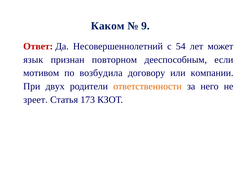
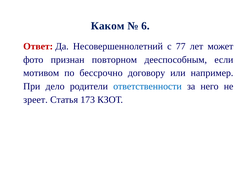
9: 9 -> 6 (145, 26)
54: 54 -> 77 (181, 47)
язык: язык -> фото (33, 60)
возбудила: возбудила -> бессрочно (101, 73)
компании: компании -> например (212, 73)
двух: двух -> дело (55, 87)
ответственности colour: orange -> blue (147, 87)
